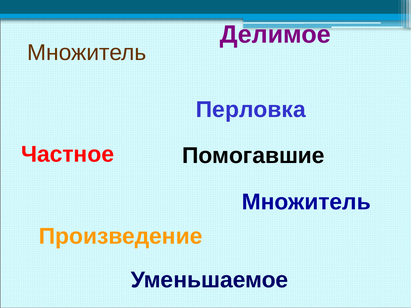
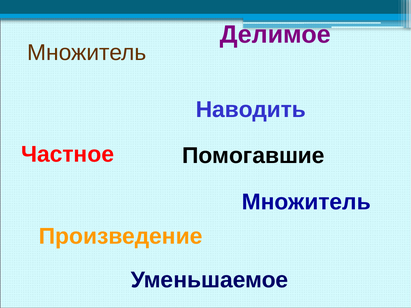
Перловка: Перловка -> Наводить (251, 110)
